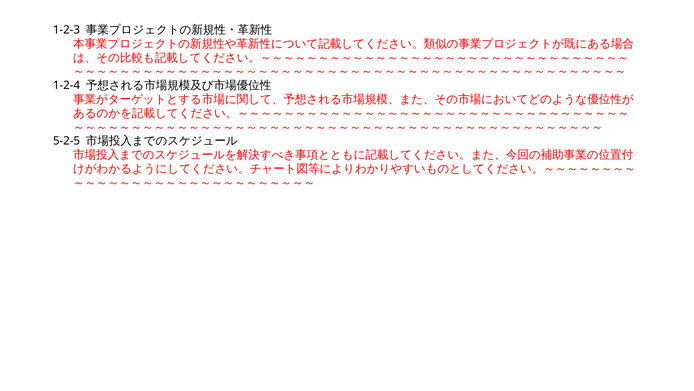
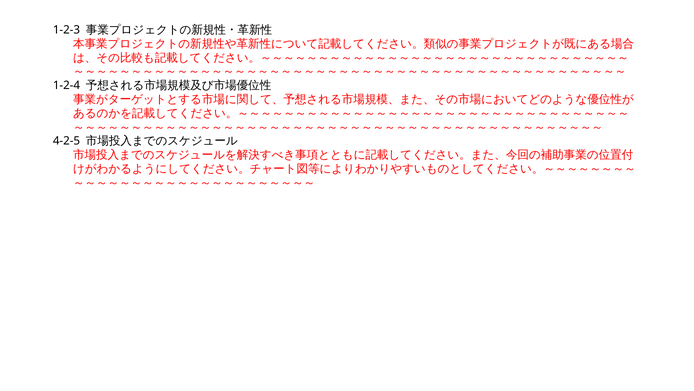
5-2-5: 5-2-5 -> 4-2-5 (66, 141)
